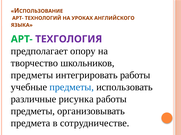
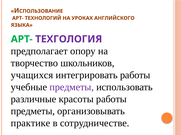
предметы: предметы -> учащихся (32, 75)
предметы colour: blue -> purple (72, 88)
рисунка: рисунка -> красоты (76, 100)
предмета: предмета -> практике (31, 124)
